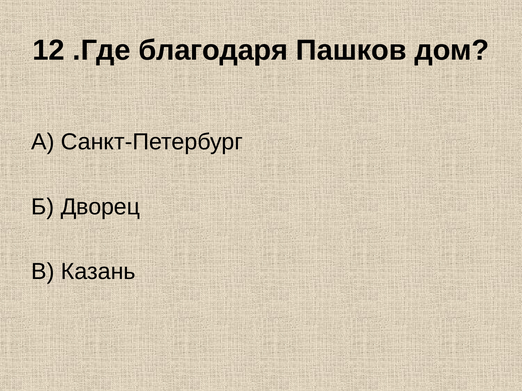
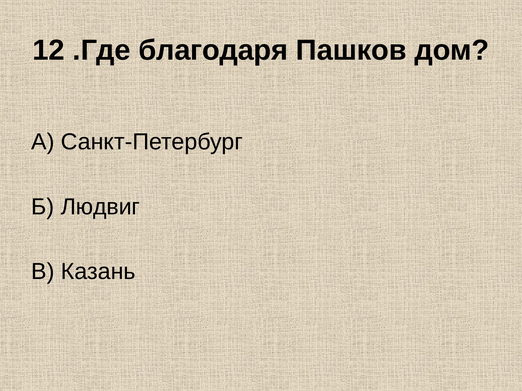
Дворец: Дворец -> Людвиг (100, 207)
